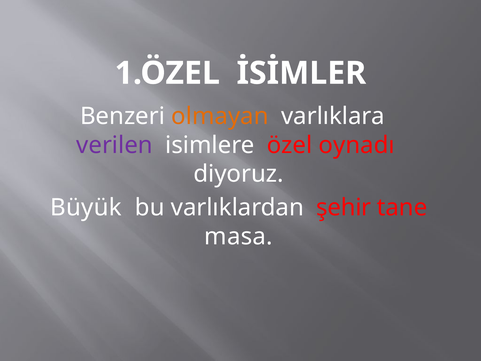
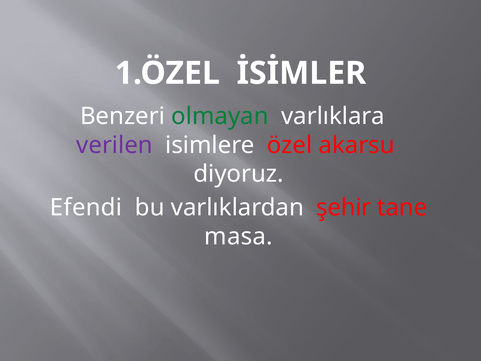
olmayan colour: orange -> green (220, 116)
oynadı: oynadı -> akarsu (357, 145)
Büyük: Büyük -> Efendi (86, 208)
